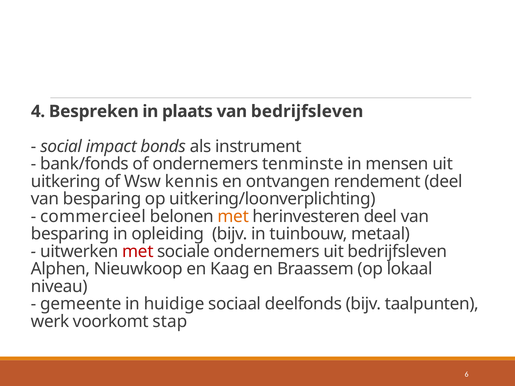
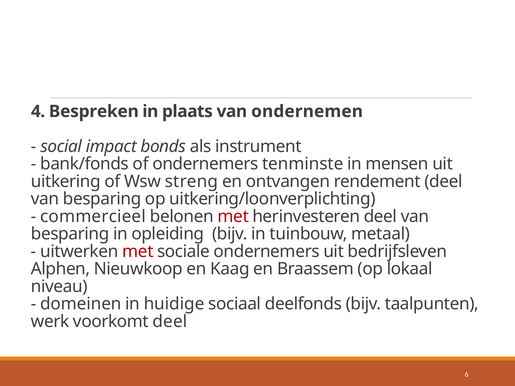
van bedrijfsleven: bedrijfsleven -> ondernemen (307, 111)
kennis: kennis -> streng (192, 182)
met colour: orange -> red (233, 217)
gemeente: gemeente -> domeinen (81, 304)
voorkomt stap: stap -> deel (170, 322)
